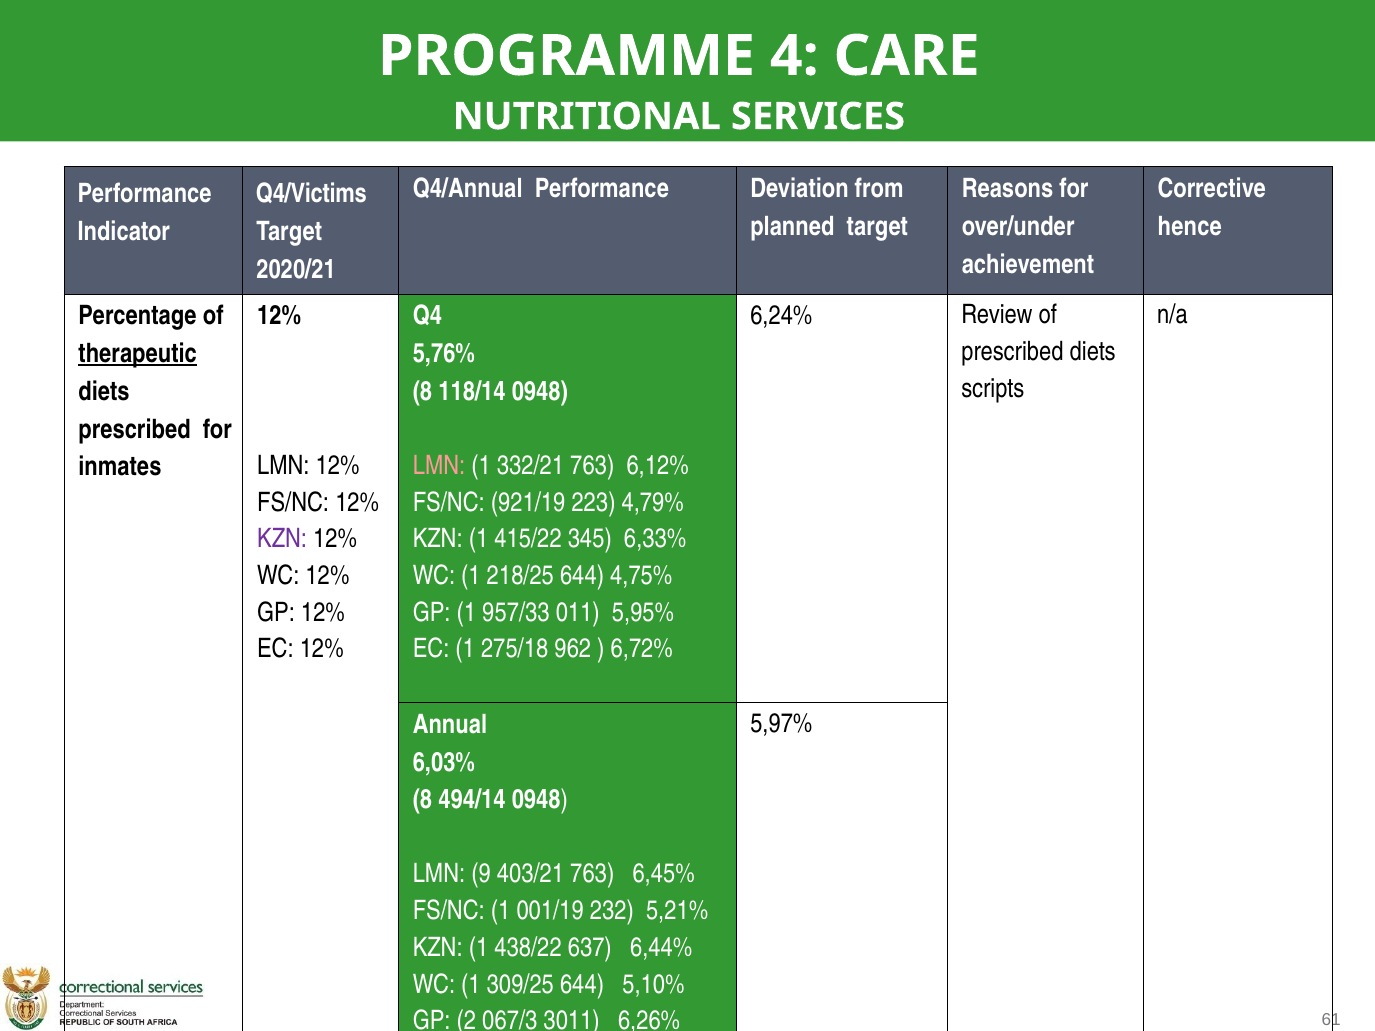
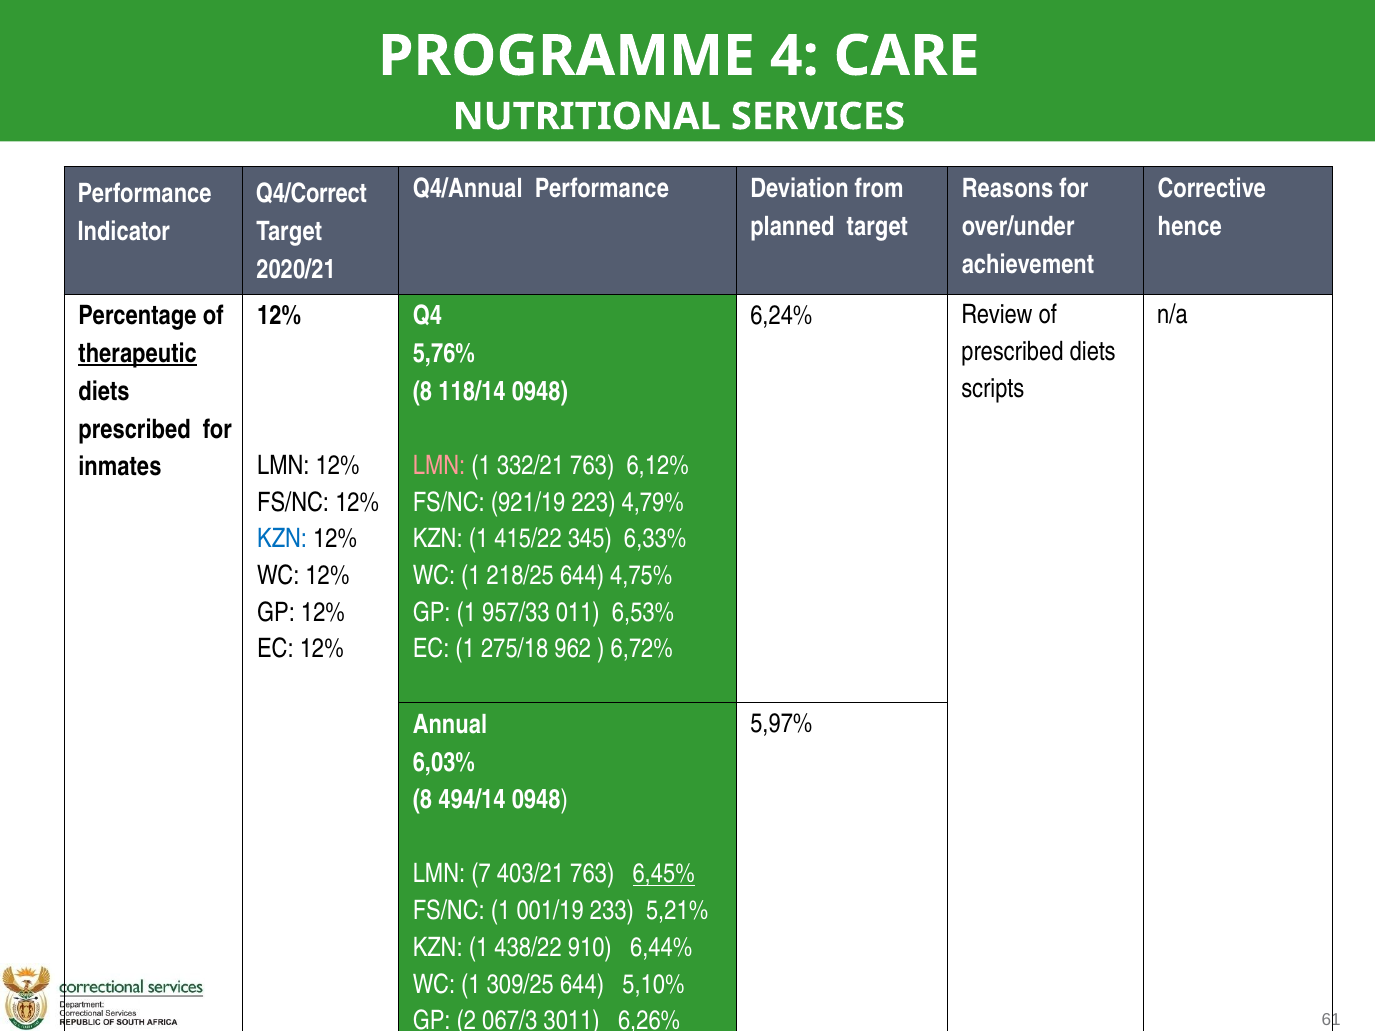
Q4/Victims: Q4/Victims -> Q4/Correct (311, 194)
KZN colour: purple -> blue (282, 539)
5,95%: 5,95% -> 6,53% (643, 613)
9: 9 -> 7 (481, 874)
6,45% underline: none -> present (664, 874)
232: 232 -> 233 (612, 911)
637: 637 -> 910 (590, 948)
